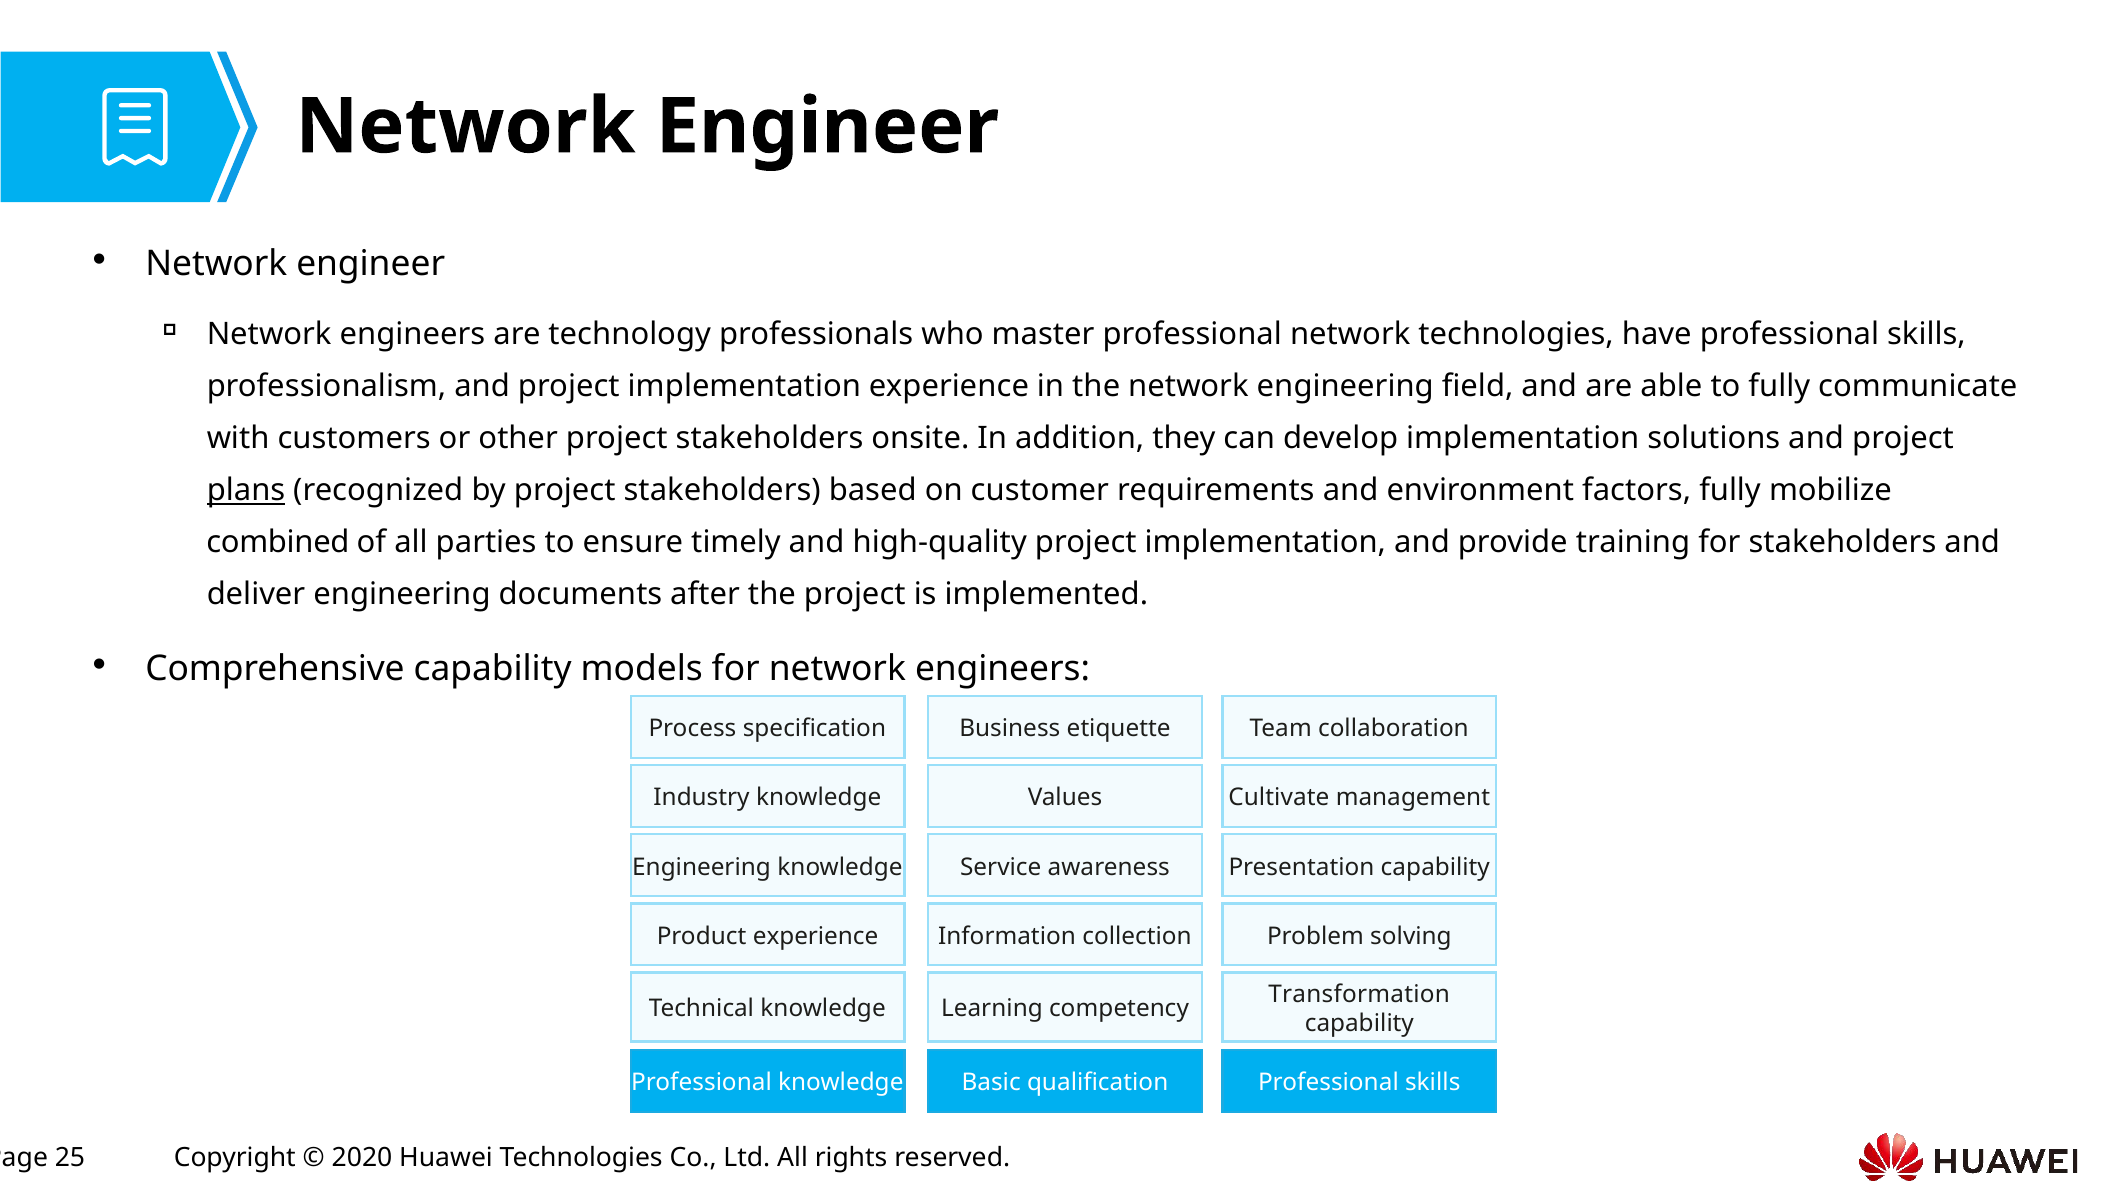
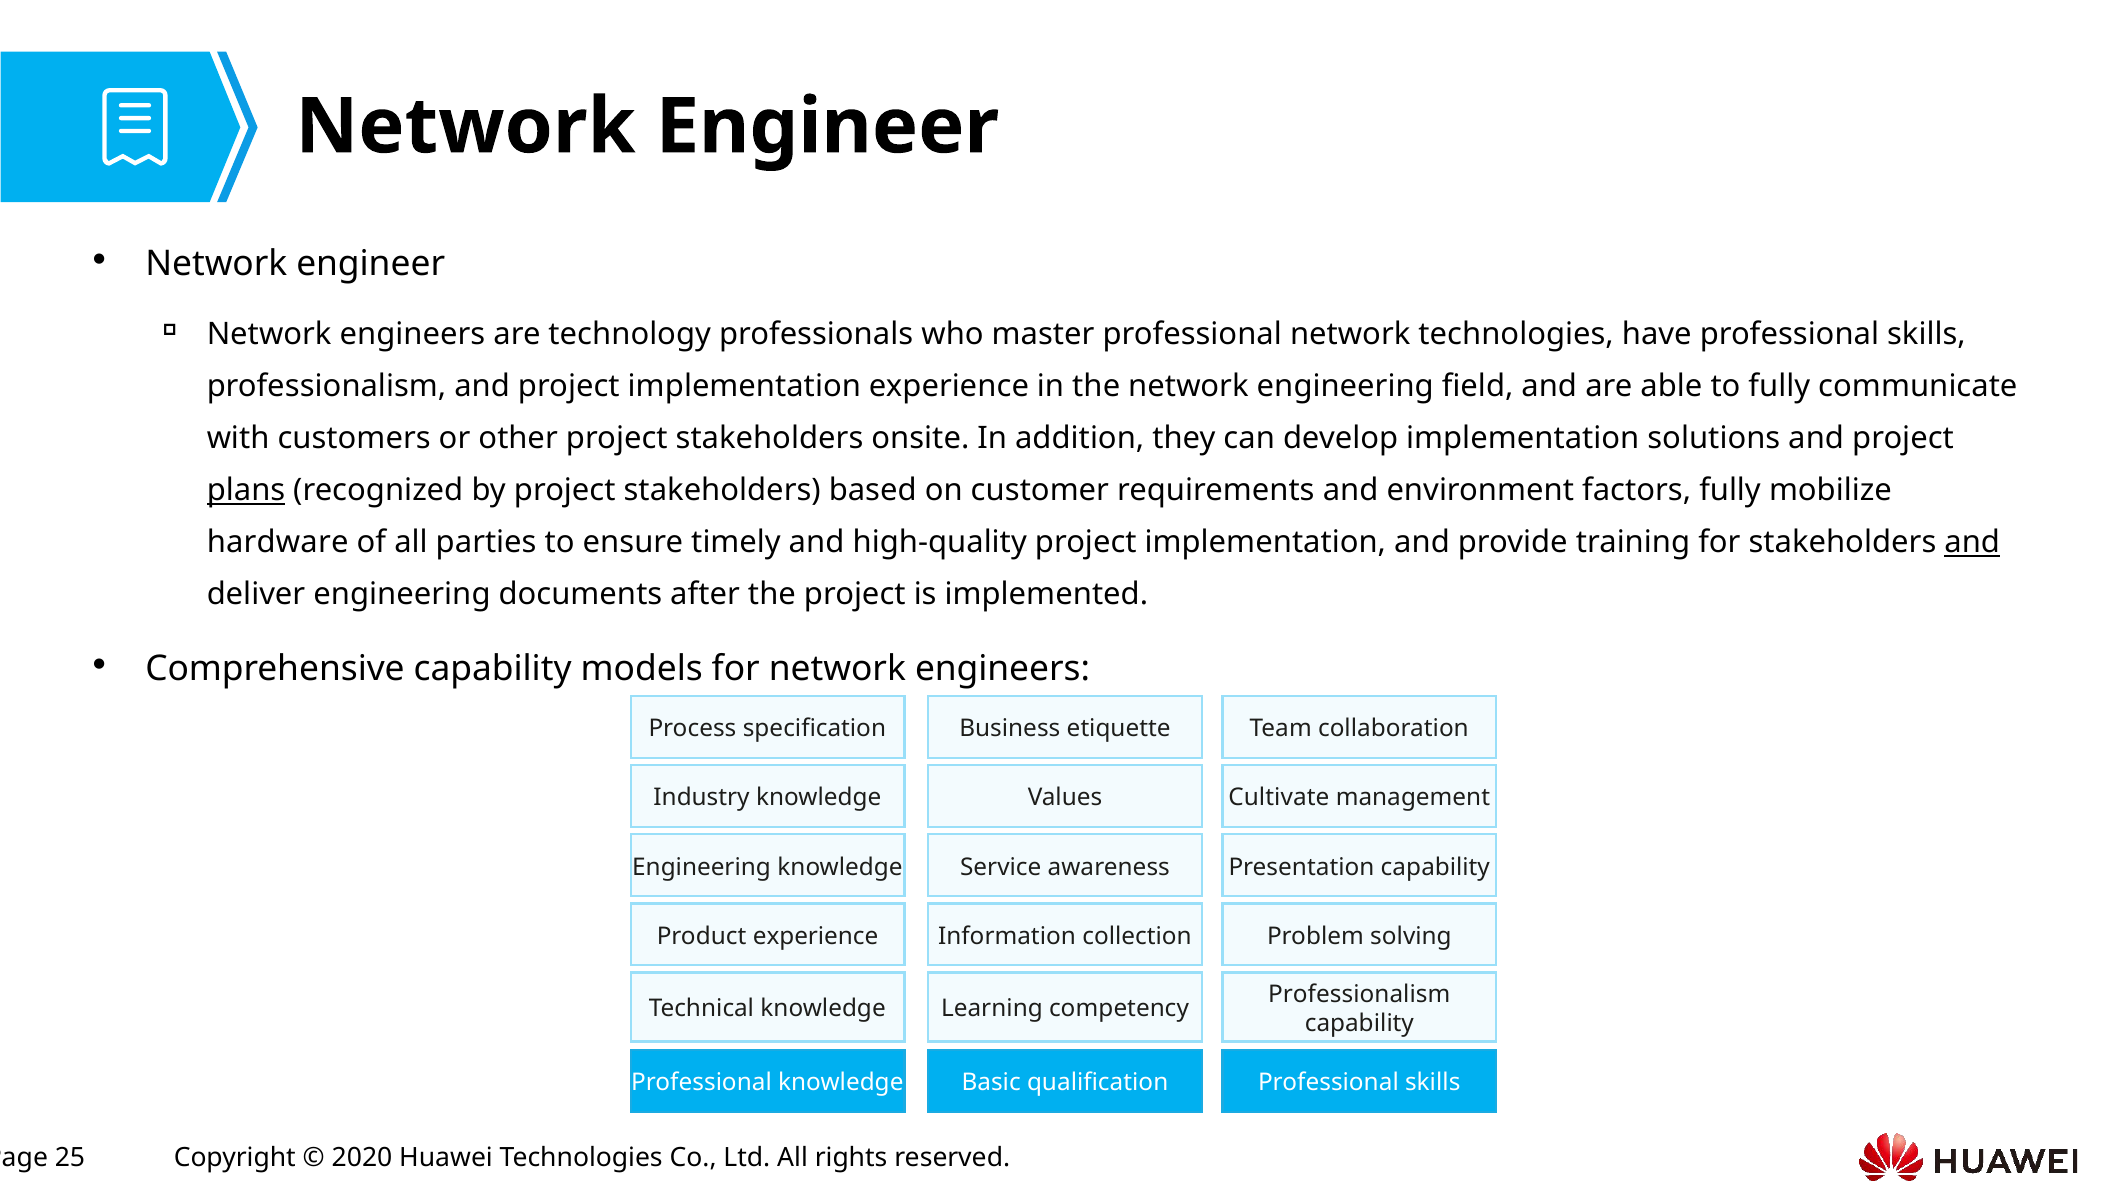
combined: combined -> hardware (278, 543)
and underline: none -> present (1972, 543)
Transformation: Transformation -> Professionalism (1359, 994)
